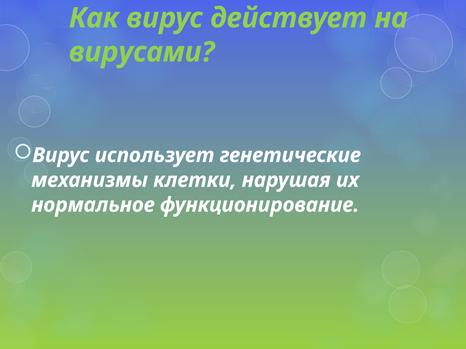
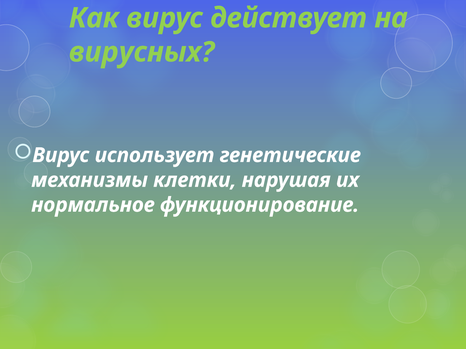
вирусами: вирусами -> вирусных (142, 52)
